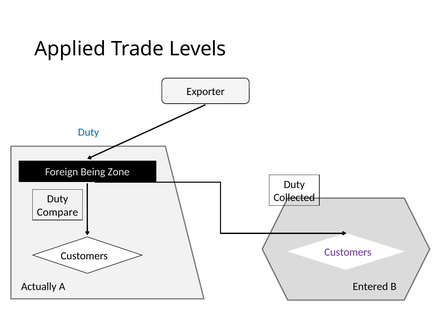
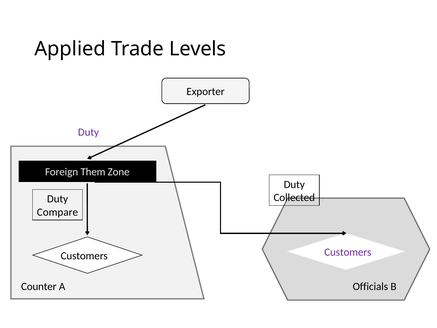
Duty colour: blue -> purple (88, 132)
Being: Being -> Them (93, 172)
Actually: Actually -> Counter (39, 286)
Entered: Entered -> Officials (370, 286)
